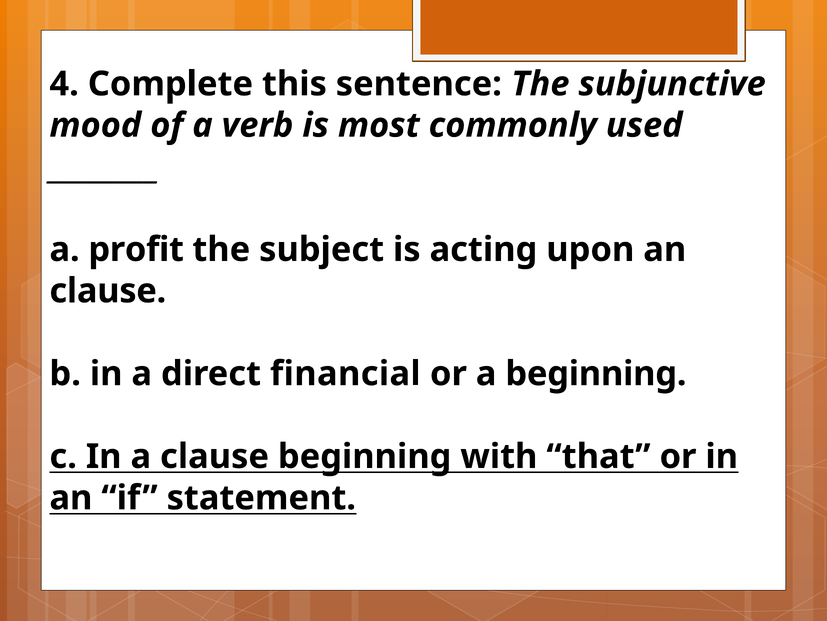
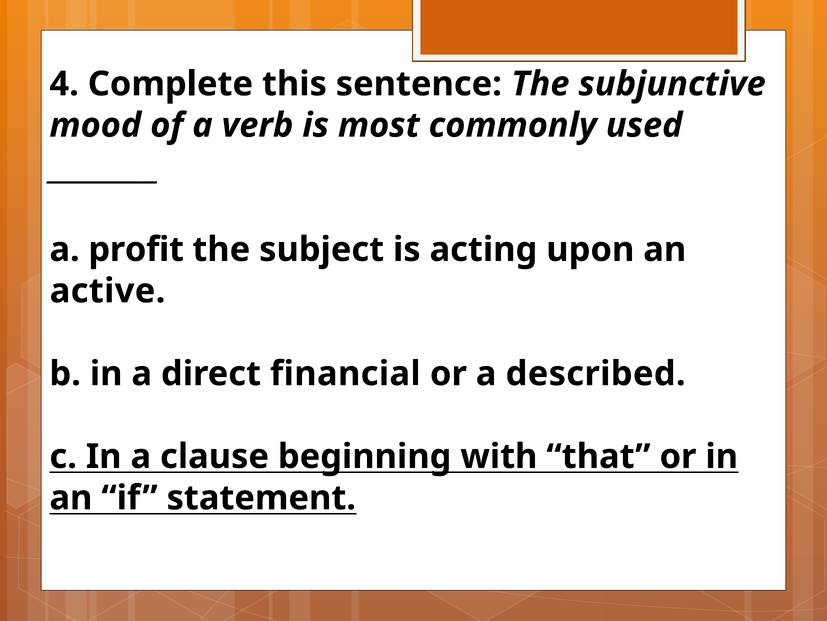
clause: clause -> active (108, 291)
a beginning: beginning -> described (596, 373)
